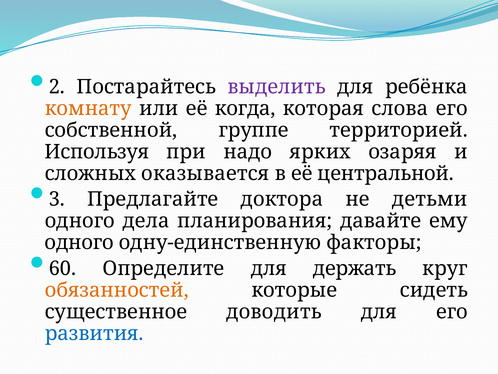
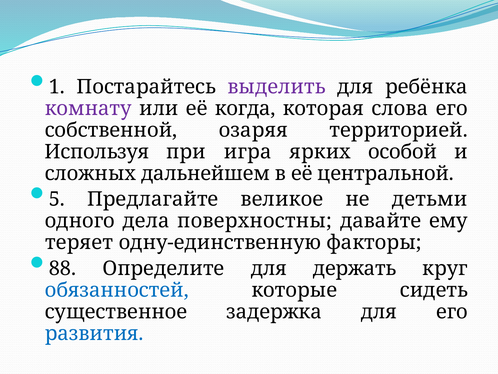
2: 2 -> 1 (57, 87)
комнату colour: orange -> purple (88, 108)
группе: группе -> озаряя (253, 130)
надо: надо -> игра (248, 152)
озаряя: озаряя -> особой (403, 152)
оказывается: оказывается -> дальнейшем (206, 173)
3: 3 -> 5 (57, 199)
доктора: доктора -> великое (282, 199)
планирования: планирования -> поверхностны (255, 221)
одного: одного -> теряет (79, 242)
60: 60 -> 88 (62, 268)
обязанностей colour: orange -> blue (117, 290)
доводить: доводить -> задержка (274, 311)
